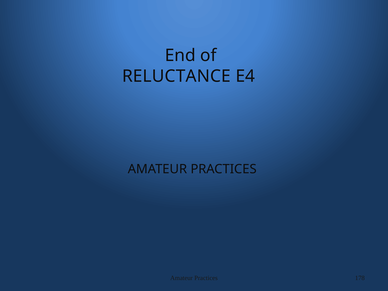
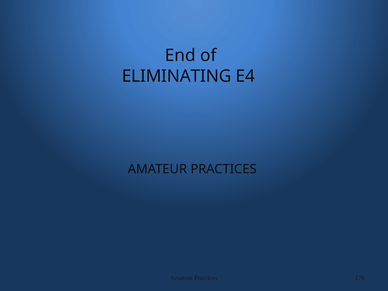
RELUCTANCE: RELUCTANCE -> ELIMINATING (177, 76)
